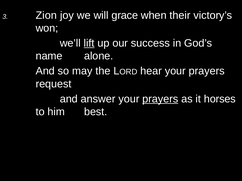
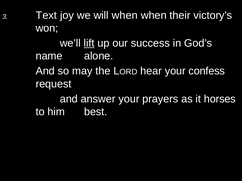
Zion: Zion -> Text (46, 15)
will grace: grace -> when (125, 15)
hear your prayers: prayers -> confess (207, 71)
prayers underline: present -> none (160, 99)
